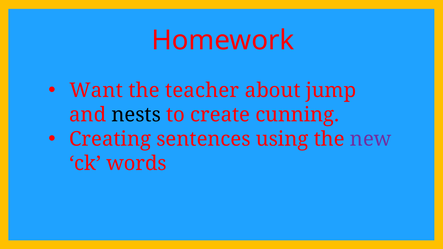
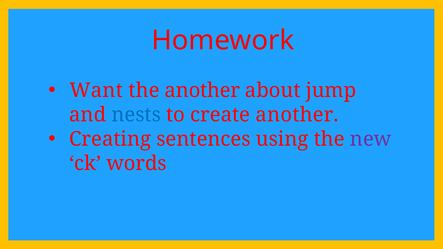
the teacher: teacher -> another (202, 91)
nests colour: black -> blue (136, 115)
create cunning: cunning -> another (297, 115)
